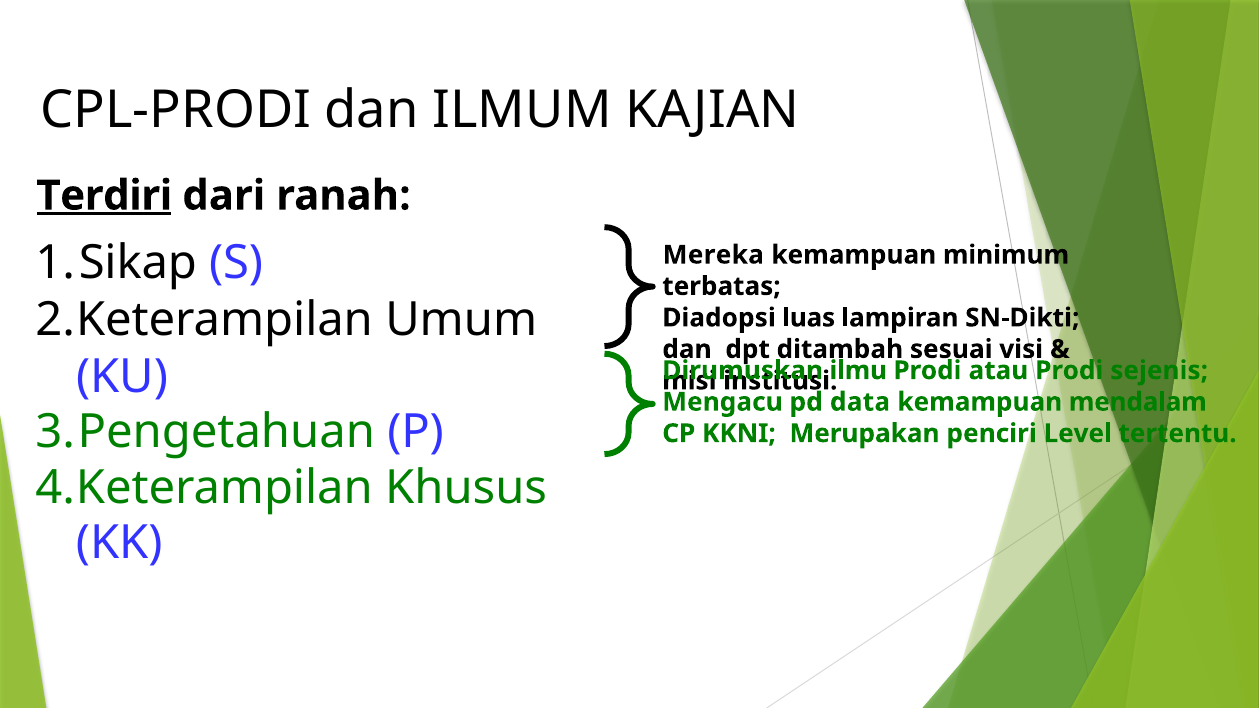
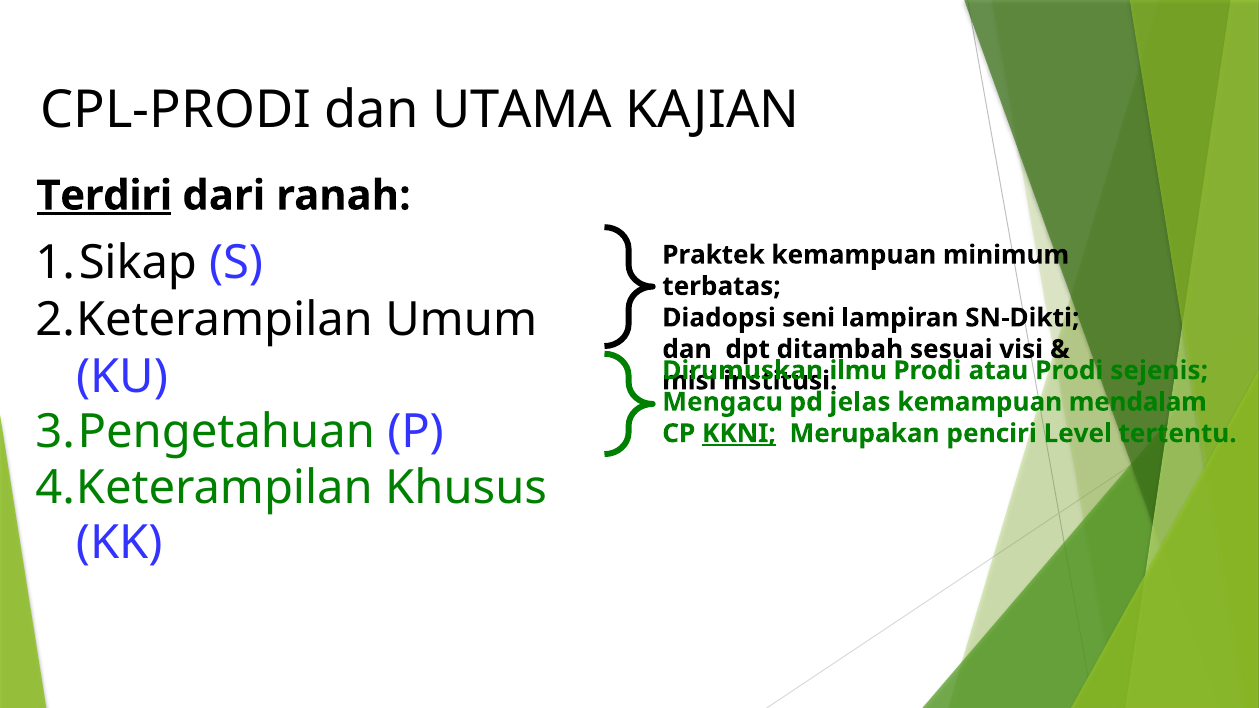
ILMUM: ILMUM -> UTAMA (522, 111)
Mereka: Mereka -> Praktek (713, 255)
luas: luas -> seni (809, 318)
data: data -> jelas (860, 402)
KKNI underline: none -> present (739, 434)
